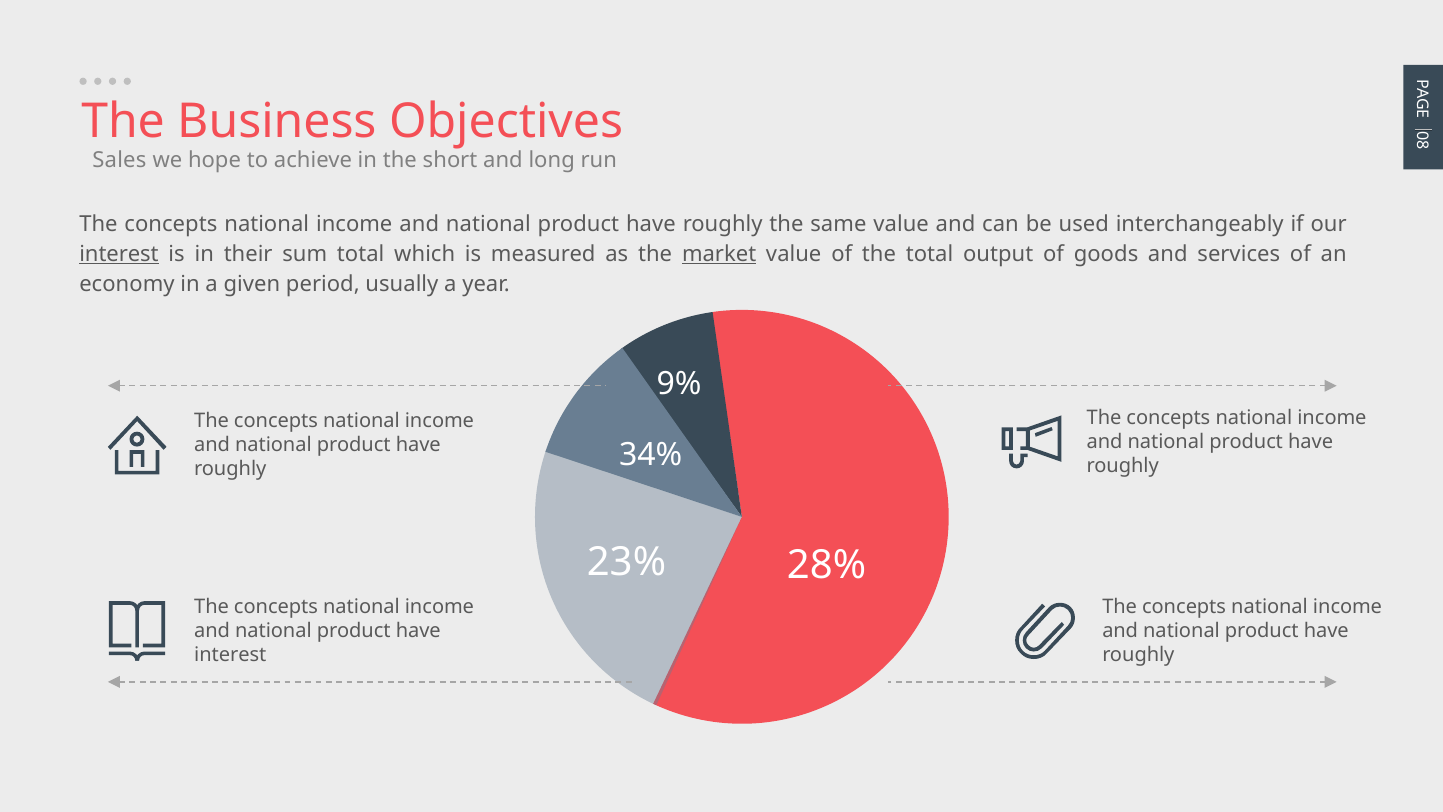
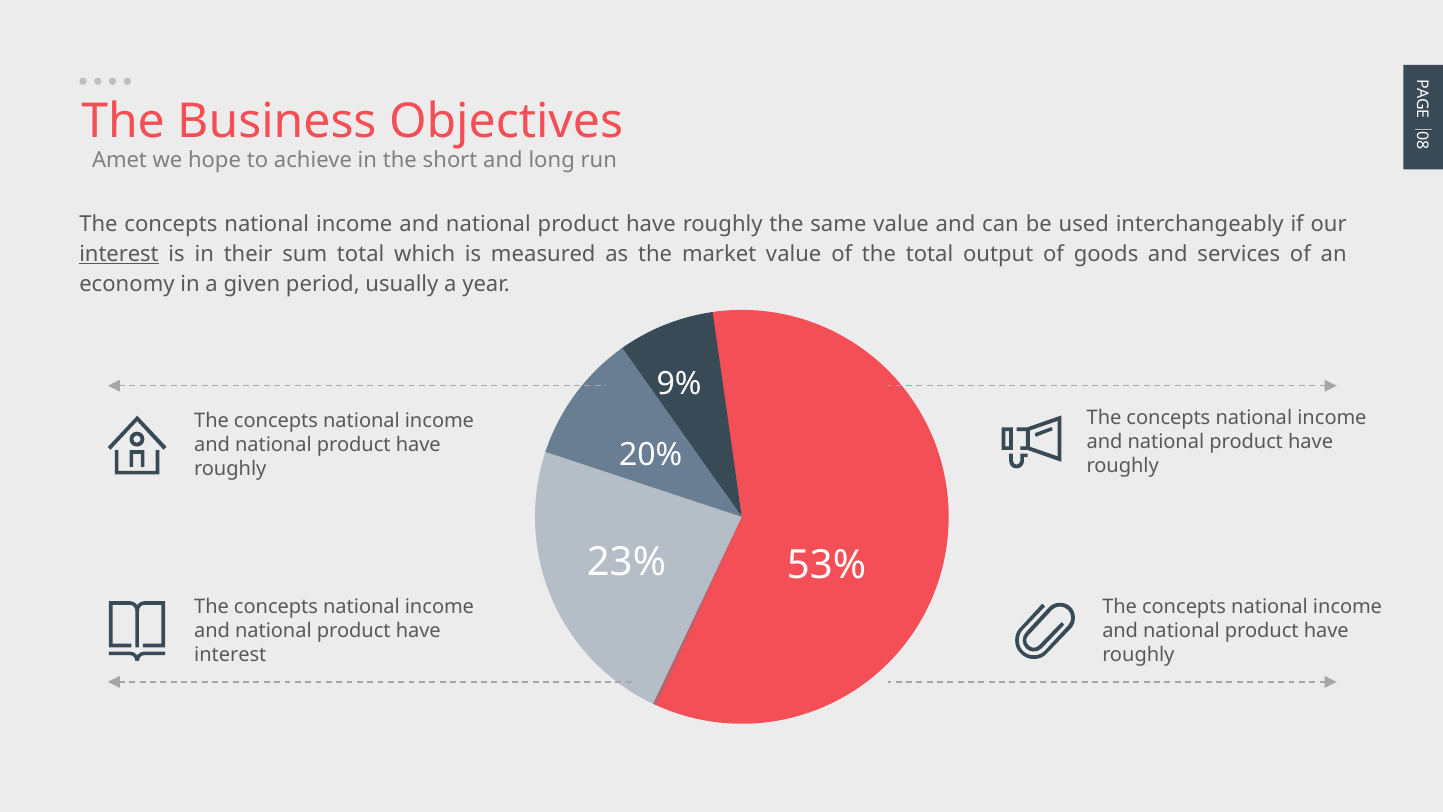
Sales: Sales -> Amet (120, 160)
market underline: present -> none (719, 254)
34%: 34% -> 20% (651, 454)
28%: 28% -> 53% (827, 565)
